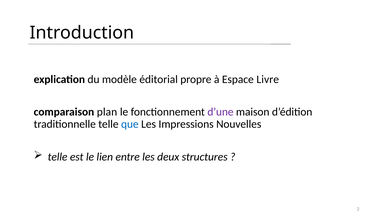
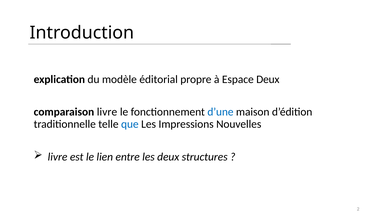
Espace Livre: Livre -> Deux (268, 79)
comparaison plan: plan -> livre (107, 112)
d’une colour: purple -> blue (220, 112)
telle: telle -> livre (58, 157)
